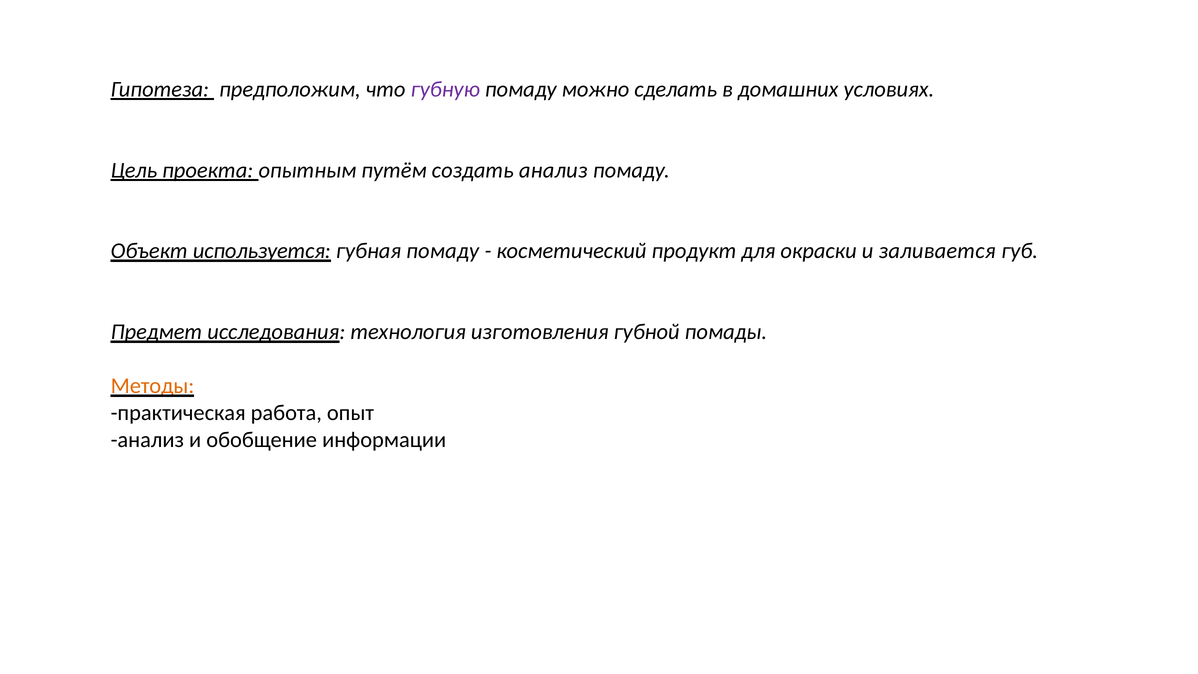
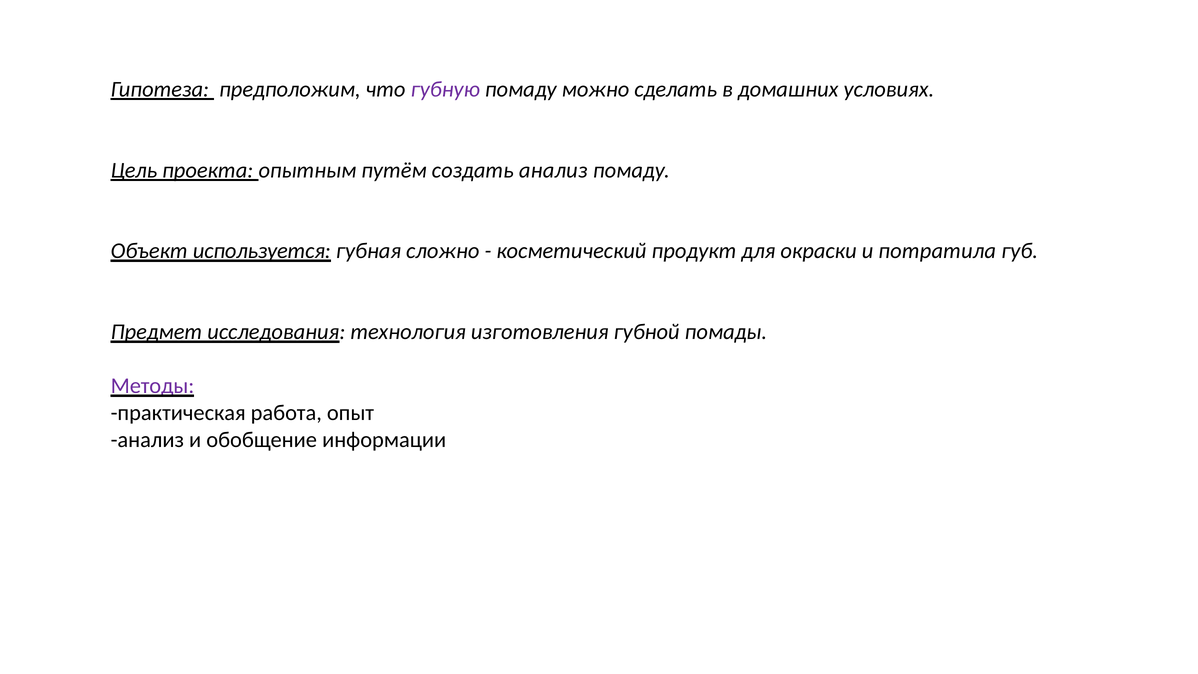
губная помаду: помаду -> сложно (443, 251)
заливается: заливается -> потратила (937, 251)
Методы colour: orange -> purple (152, 386)
